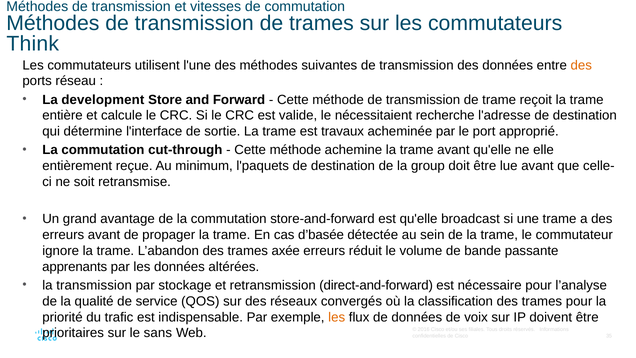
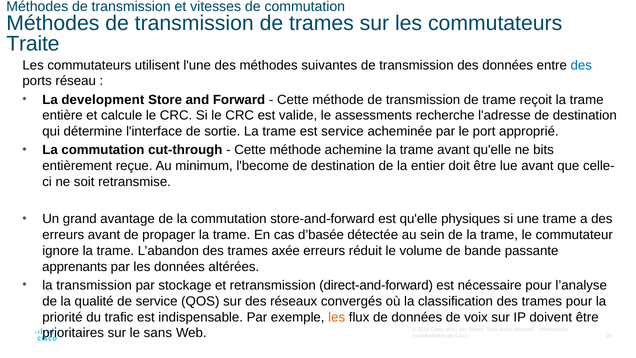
Think: Think -> Traite (33, 44)
des colour: orange -> blue (581, 65)
nécessitaient: nécessitaient -> assessments (373, 116)
est travaux: travaux -> service (342, 131)
elle: elle -> bits (544, 150)
l'paquets: l'paquets -> l'become (263, 166)
group: group -> entier (428, 166)
broadcast: broadcast -> physiques (471, 219)
